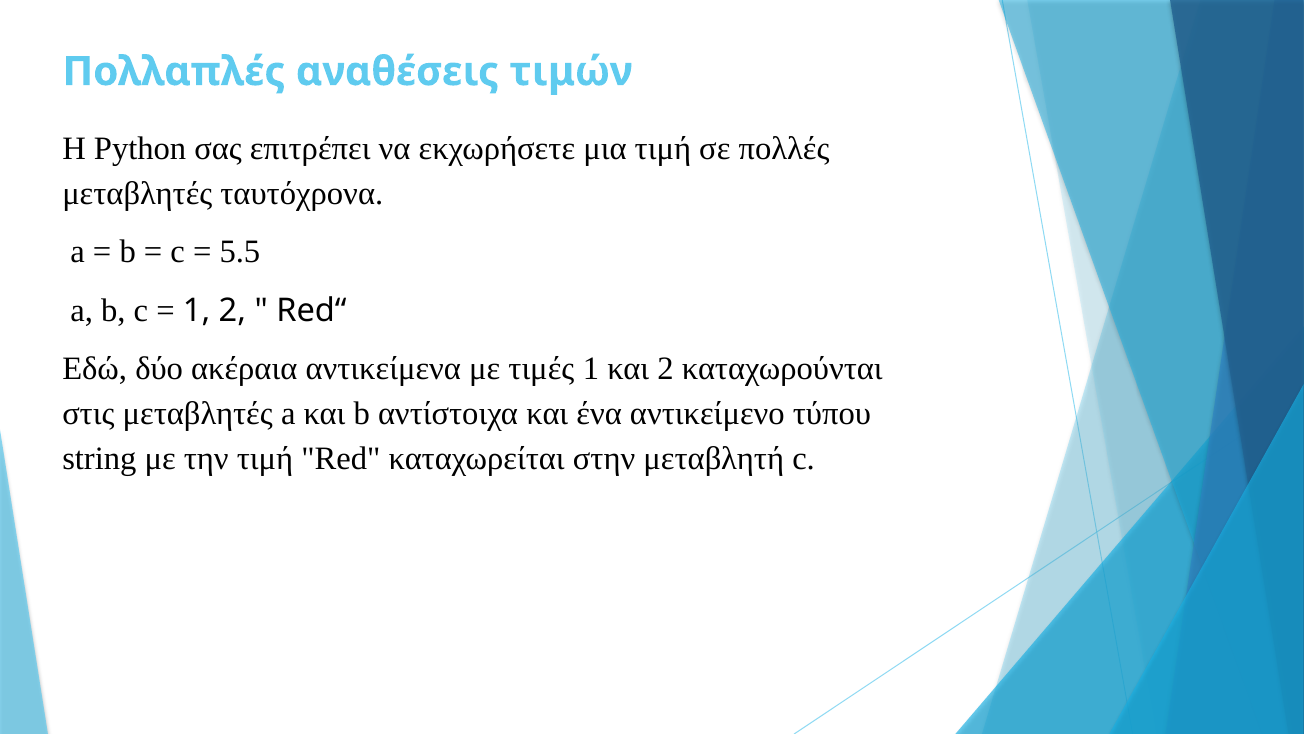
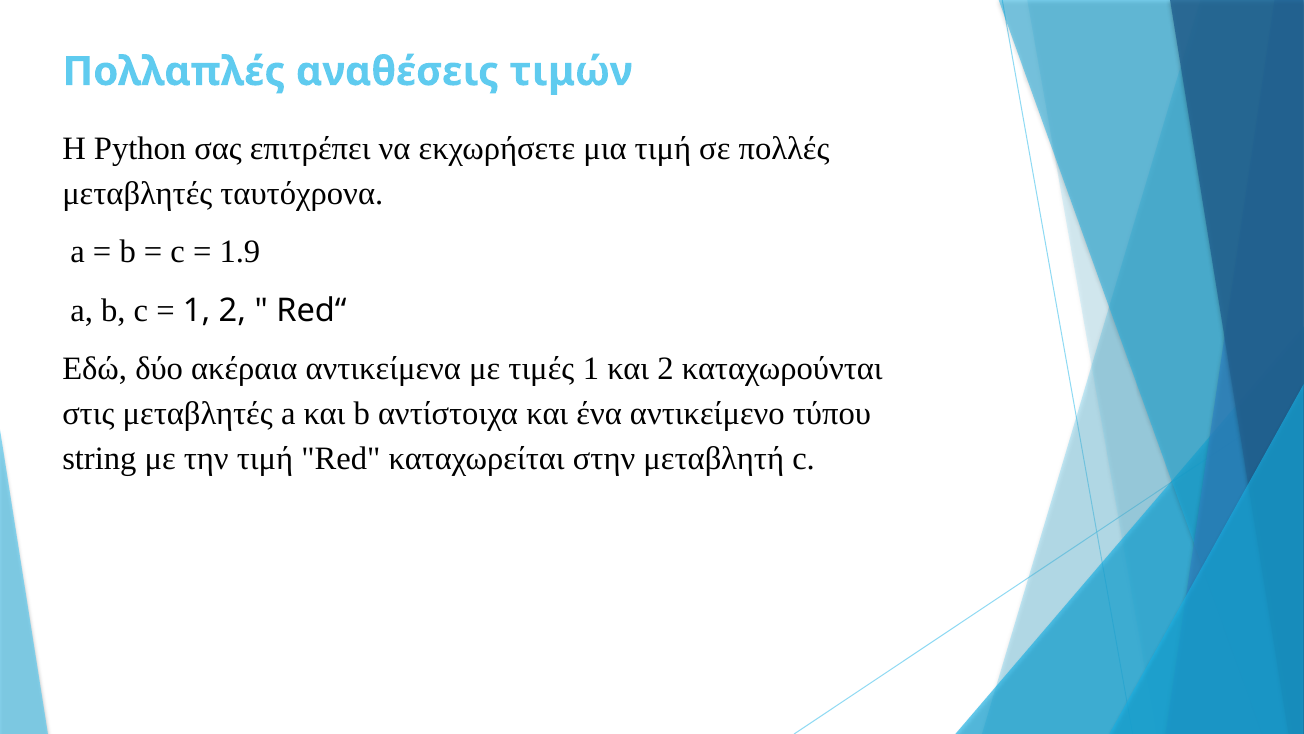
5.5: 5.5 -> 1.9 (240, 252)
